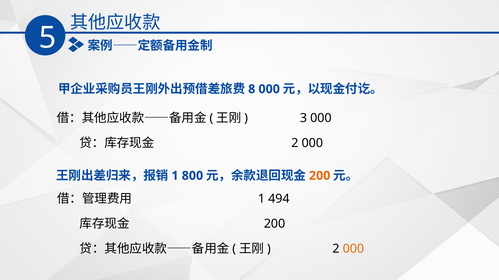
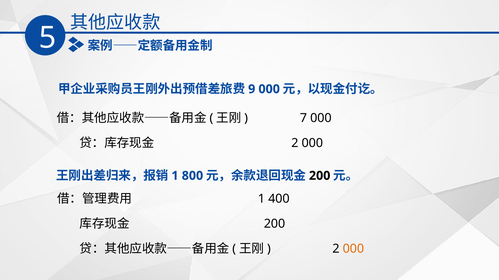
8: 8 -> 9 (252, 89)
3: 3 -> 7 (303, 118)
200 colour: orange -> black (320, 176)
494: 494 -> 400 (279, 199)
